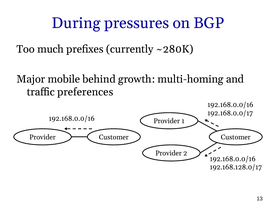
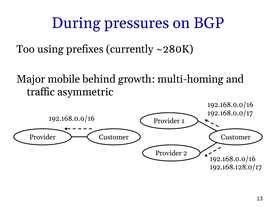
much: much -> using (50, 49)
preferences: preferences -> asymmetric (85, 92)
